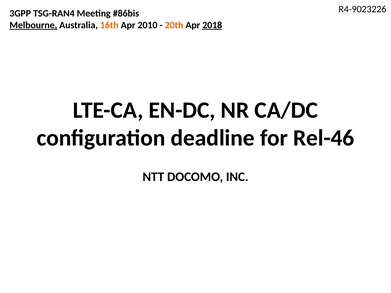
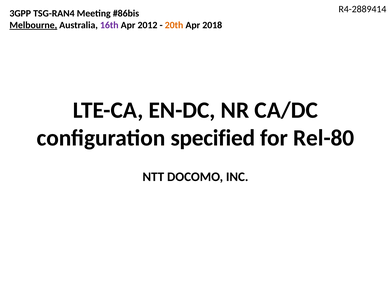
R4-9023226: R4-9023226 -> R4-2889414 (362, 9)
16th colour: orange -> purple (109, 25)
2010: 2010 -> 2012 (147, 25)
2018 underline: present -> none (212, 25)
deadline: deadline -> specified (213, 138)
Rel-46: Rel-46 -> Rel-80 (324, 138)
